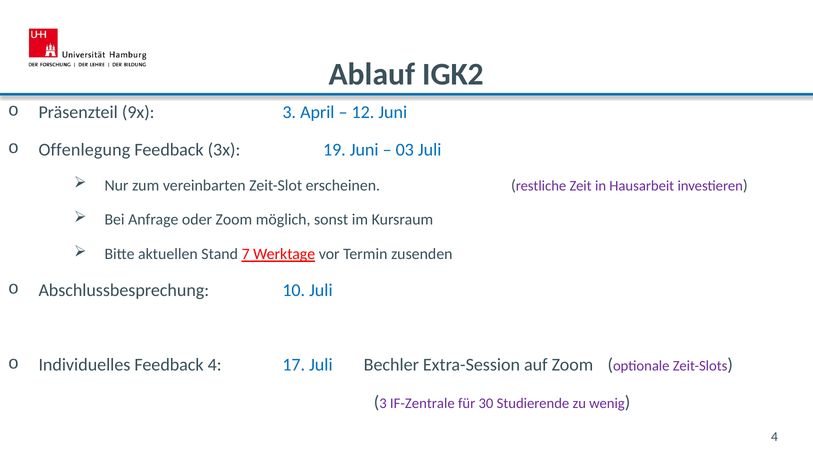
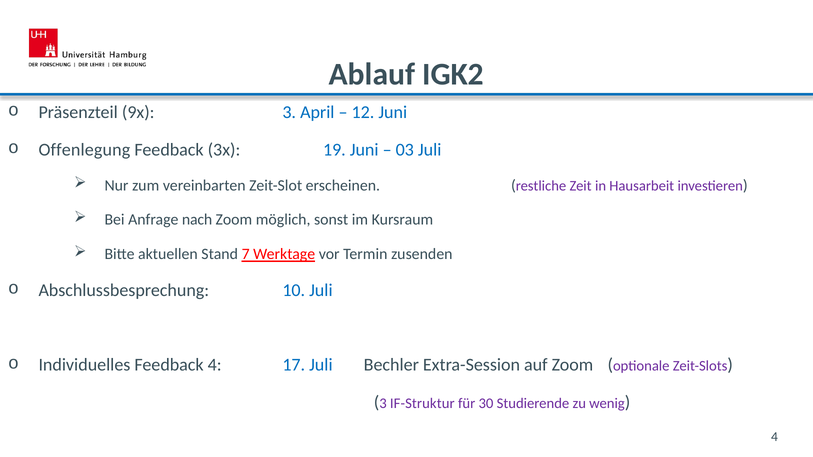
oder: oder -> nach (197, 220)
IF-Zentrale: IF-Zentrale -> IF-Struktur (422, 404)
